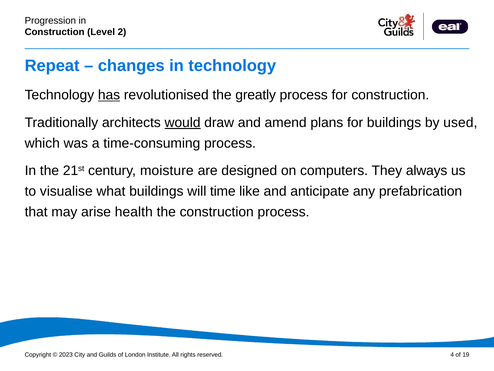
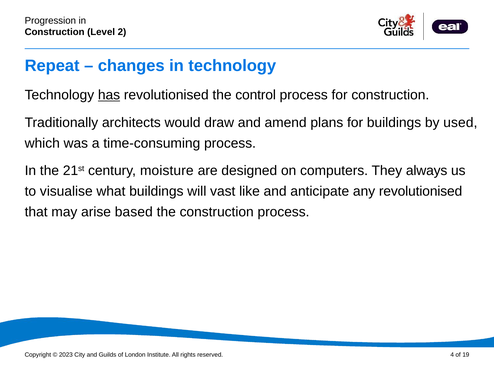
greatly: greatly -> control (256, 95)
would underline: present -> none (183, 122)
time: time -> vast (223, 191)
any prefabrication: prefabrication -> revolutionised (421, 191)
health: health -> based (134, 212)
